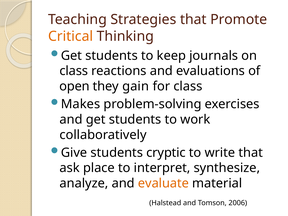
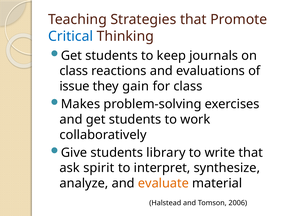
Critical colour: orange -> blue (71, 36)
open: open -> issue (75, 86)
cryptic: cryptic -> library (166, 153)
place: place -> spirit (99, 168)
